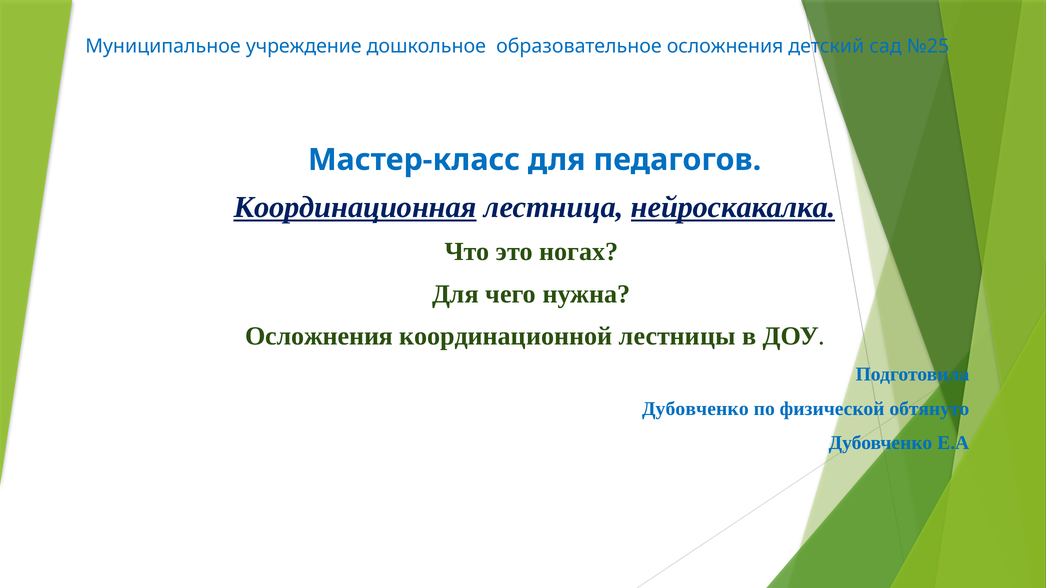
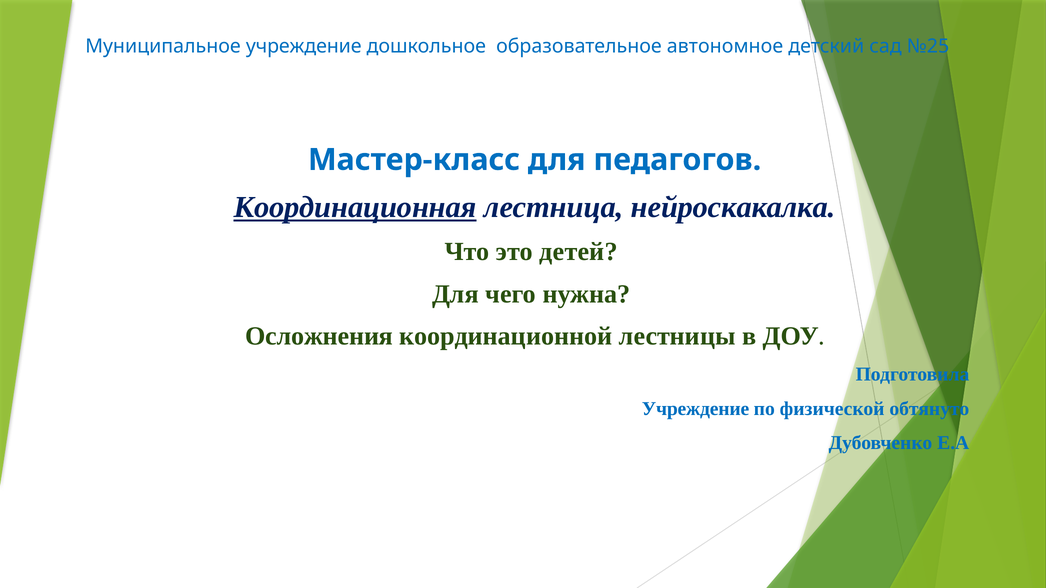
образовательное осложнения: осложнения -> автономное (725, 46)
нейроскакалка underline: present -> none (733, 207)
ногах: ногах -> детей (579, 252)
Дубовченко: Дубовченко -> Учреждение (696, 409)
